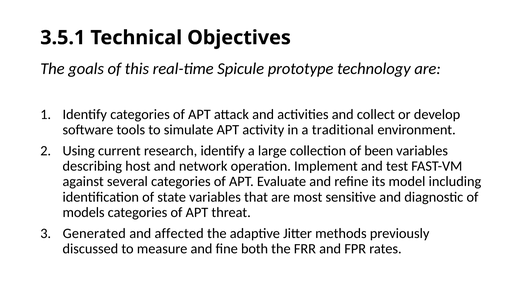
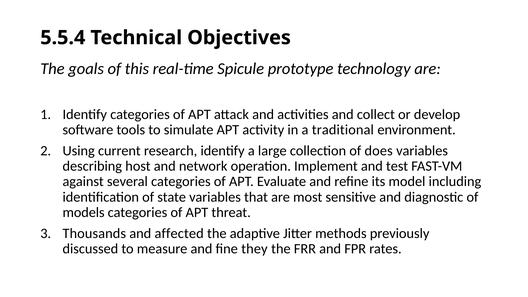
3.5.1: 3.5.1 -> 5.5.4 (63, 38)
been: been -> does (379, 151)
Generated: Generated -> Thousands (94, 233)
both: both -> they (254, 249)
